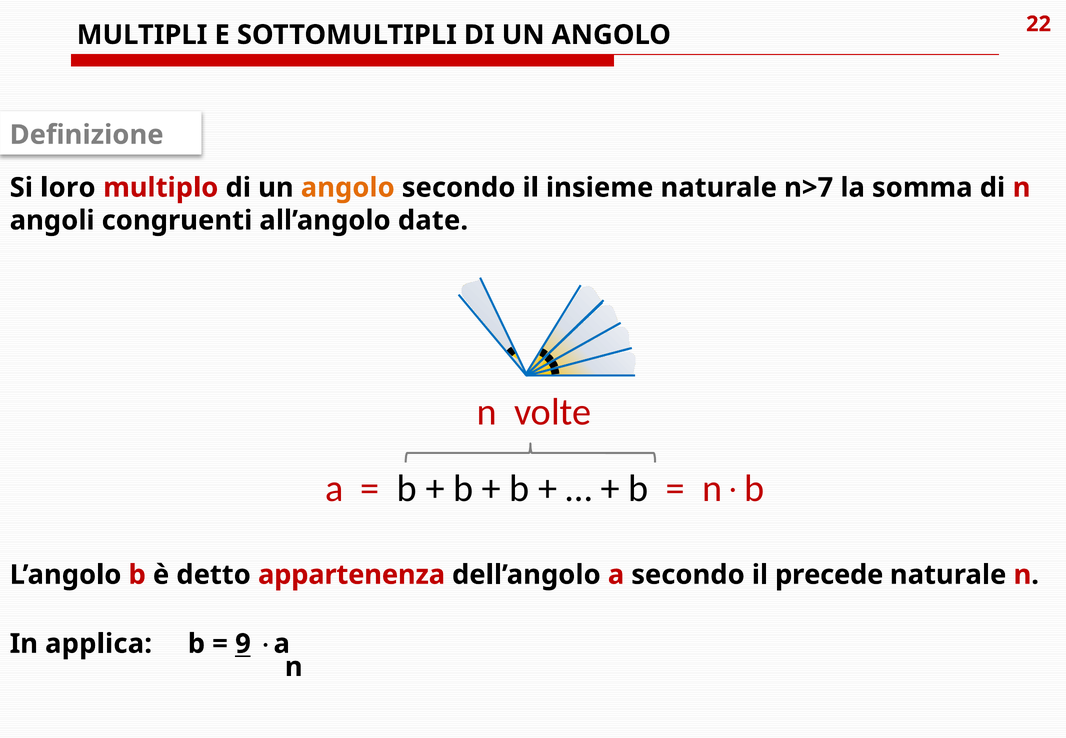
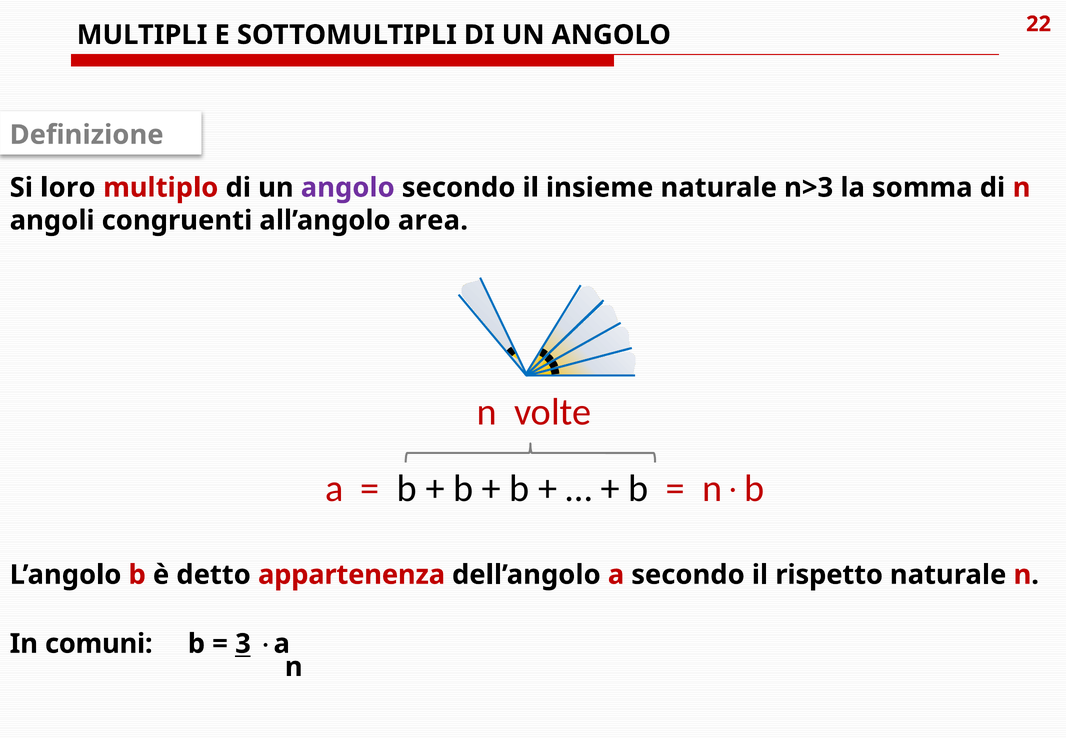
angolo colour: orange -> purple (348, 188)
n>7: n>7 -> n>3 (809, 188)
date: date -> area (433, 220)
precede: precede -> rispetto (829, 575)
applica: applica -> comuni (99, 644)
9: 9 -> 3 (243, 644)
